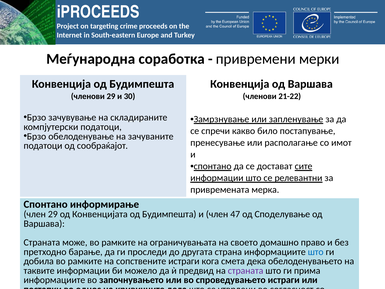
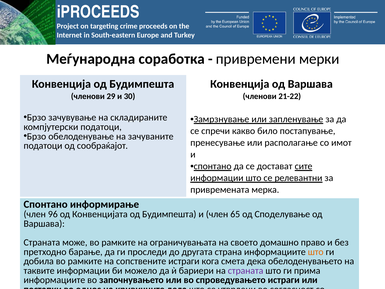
член 29: 29 -> 96 (53, 214)
47: 47 -> 65 (235, 214)
што colour: blue -> orange (316, 252)
предвид: предвид -> бариери (196, 270)
